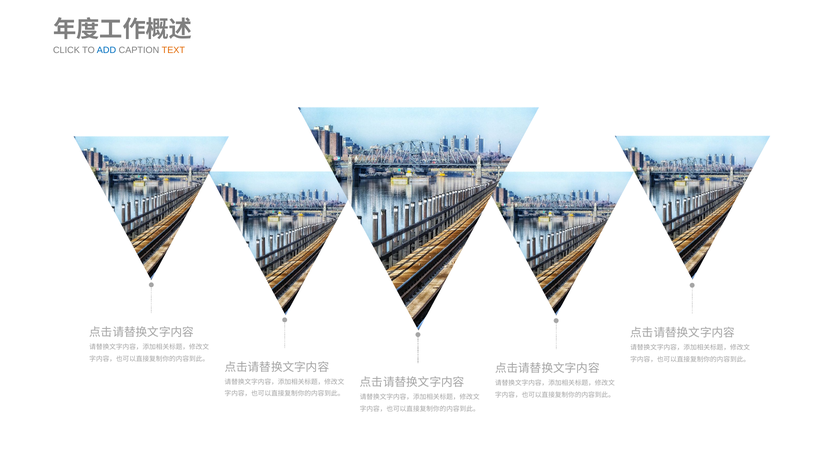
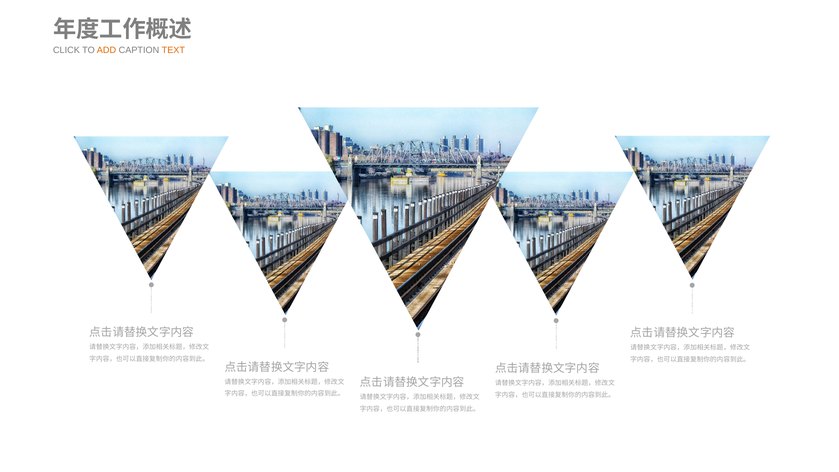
ADD colour: blue -> orange (106, 50)
